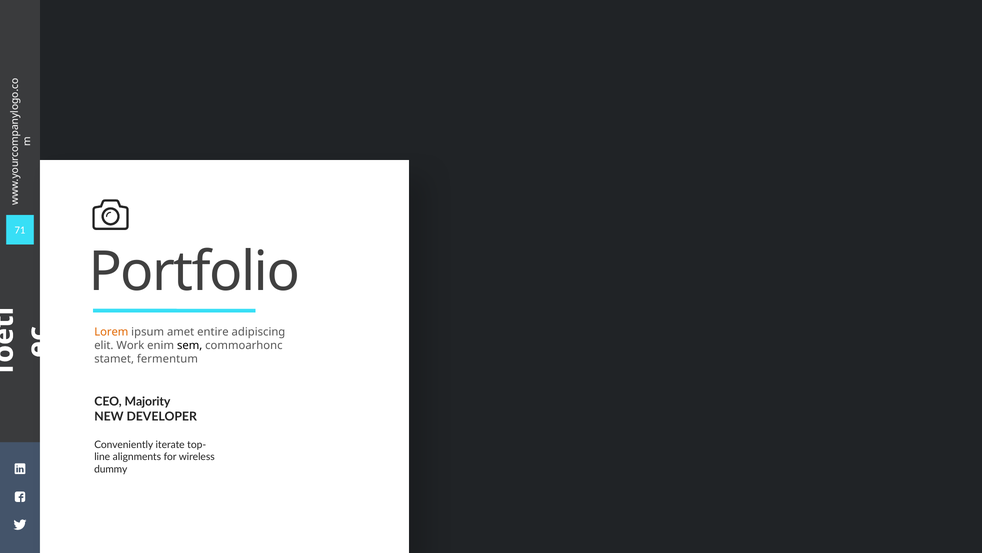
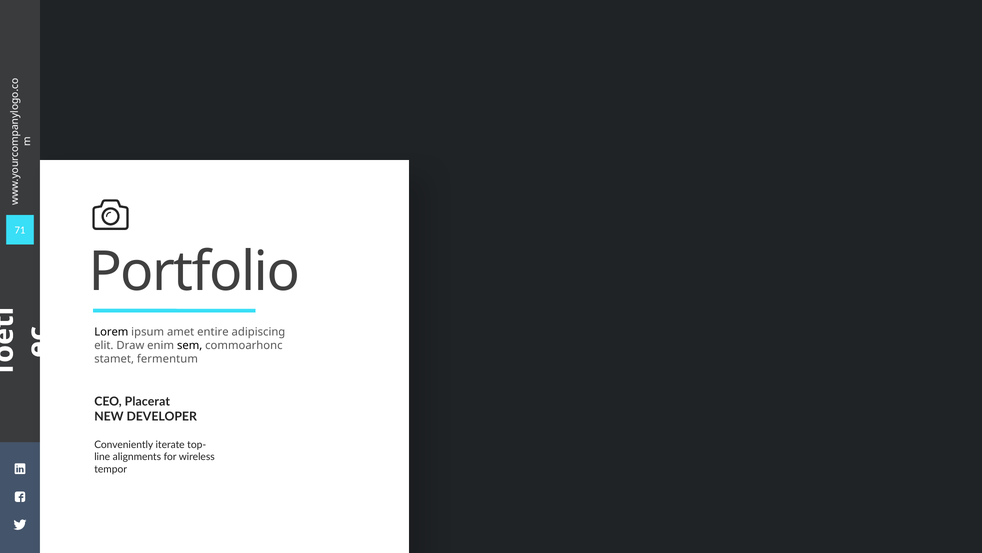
Lorem colour: orange -> black (111, 331)
Work: Work -> Draw (130, 345)
Majority: Majority -> Placerat (147, 401)
dummy: dummy -> tempor (111, 469)
